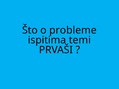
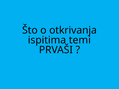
probleme: probleme -> otkrivanja (73, 30)
